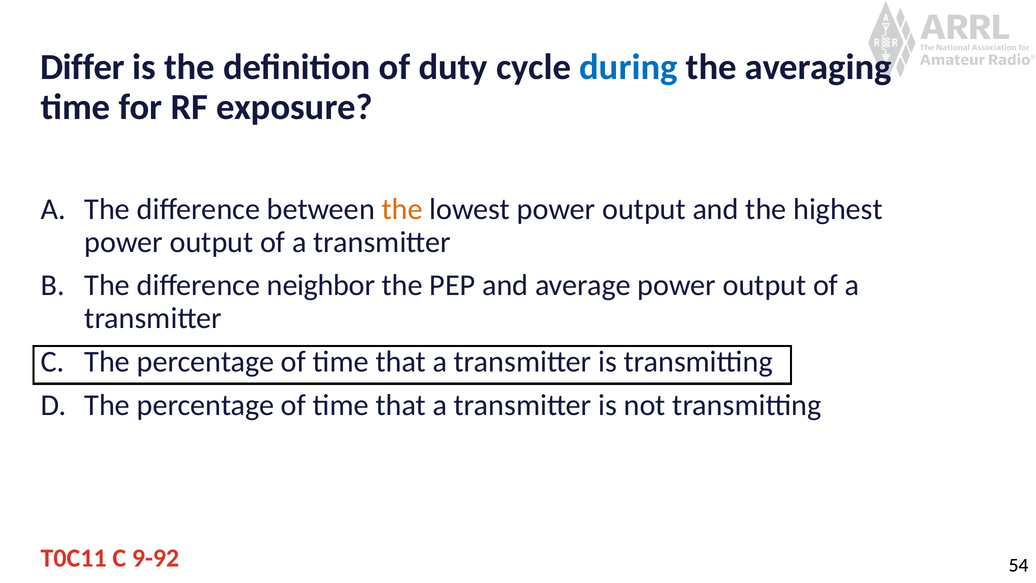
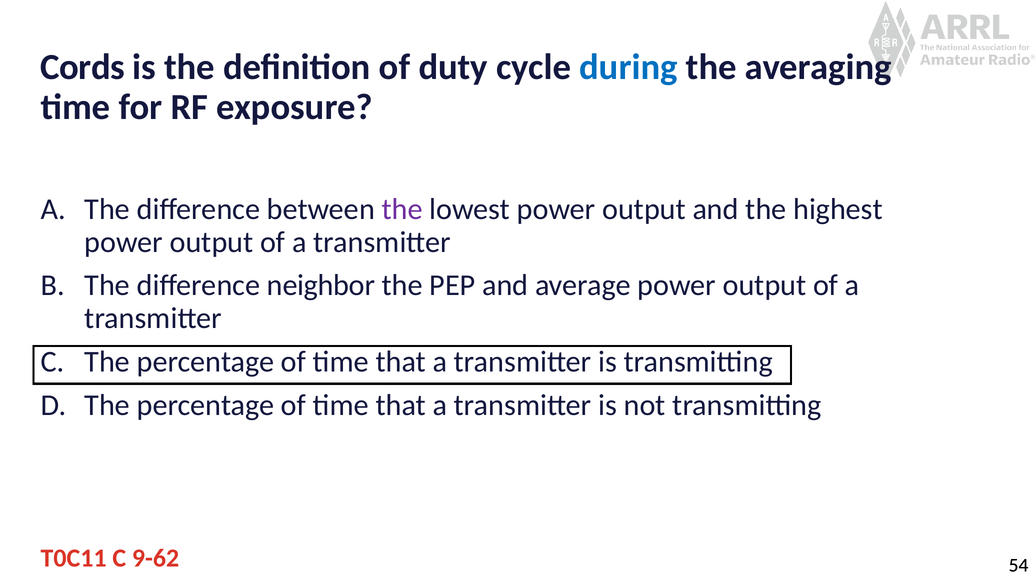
Differ: Differ -> Cords (83, 67)
the colour: orange -> purple (402, 209)
9-92: 9-92 -> 9-62 (156, 558)
